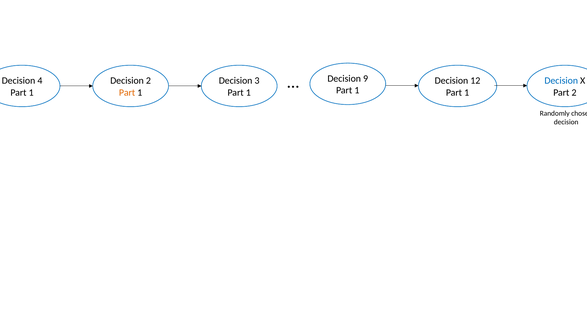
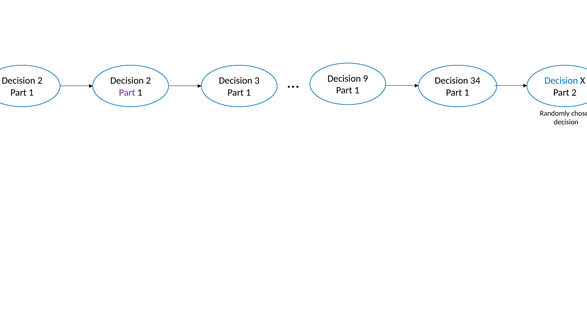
4: 4 -> 2 (40, 81)
12: 12 -> 34 (475, 81)
Part colour: orange -> purple (127, 93)
